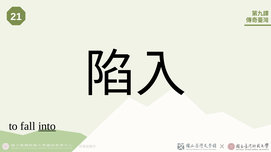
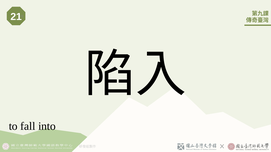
into underline: present -> none (47, 126)
